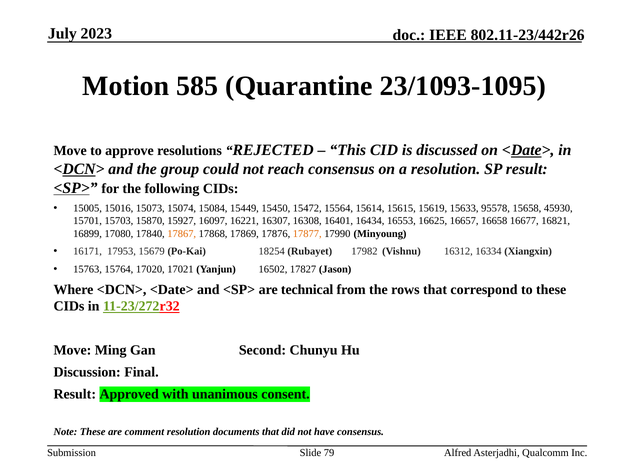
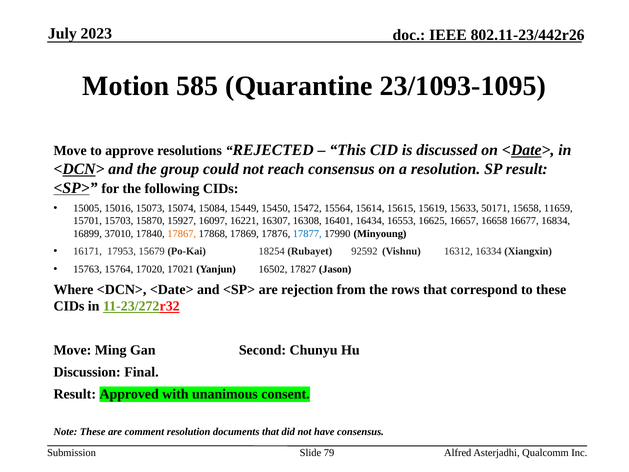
95578: 95578 -> 50171 (496, 208)
45930: 45930 -> 11659 (558, 208)
16821: 16821 -> 16834 (556, 221)
17080: 17080 -> 37010 (119, 233)
17877 colour: orange -> blue (307, 233)
17982: 17982 -> 92592 (364, 251)
technical: technical -> rejection (307, 289)
